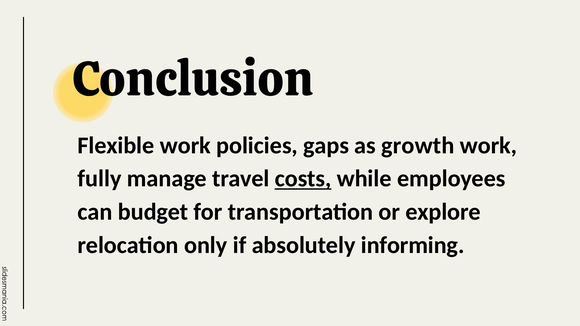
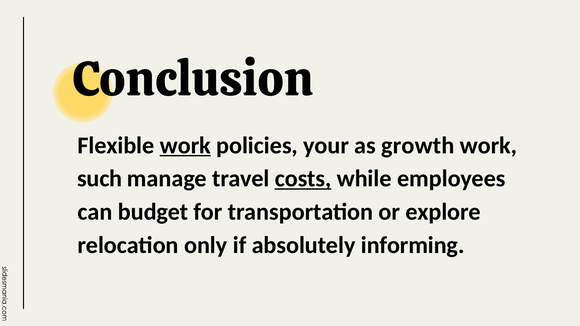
work underline: none -> present (185, 145)
gaps: gaps -> your (326, 145)
fully: fully -> such (100, 179)
